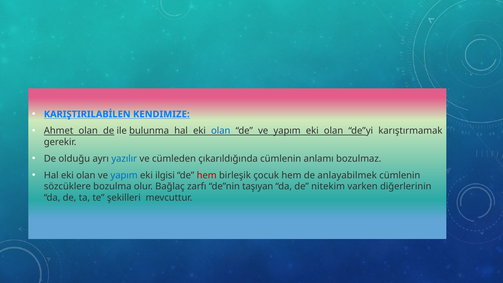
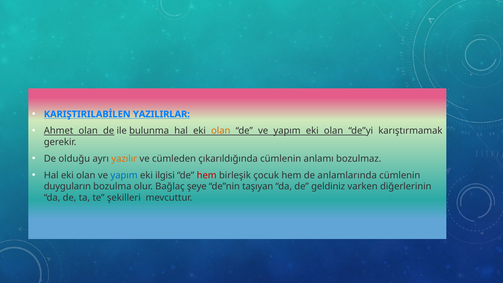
KENDIMIZE: KENDIMIZE -> YAZILIRLAR (161, 114)
olan colour: blue -> orange (221, 131)
yazılır colour: blue -> orange (124, 159)
anlayabilmek: anlayabilmek -> anlamlarında (347, 175)
sözcüklere: sözcüklere -> duyguların (67, 187)
zarfı: zarfı -> şeye (197, 187)
nitekim: nitekim -> geldiniz (328, 187)
